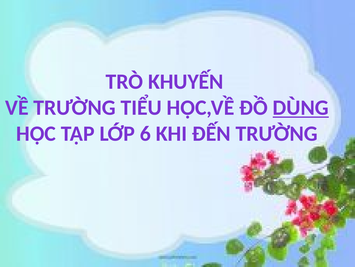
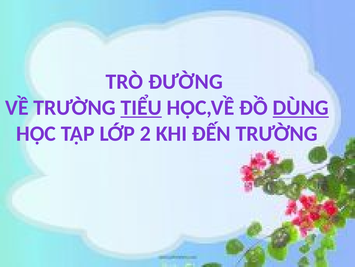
KHUYẾN: KHUYẾN -> ĐƯỜNG (186, 81)
TIỂU underline: none -> present (141, 107)
6: 6 -> 2 (145, 133)
